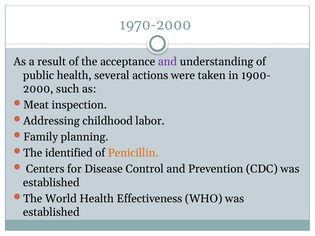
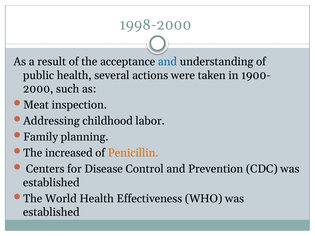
1970-2000: 1970-2000 -> 1998-2000 (156, 25)
and colour: purple -> blue (167, 62)
identified: identified -> increased (69, 153)
